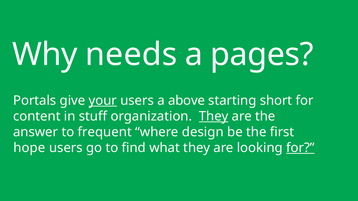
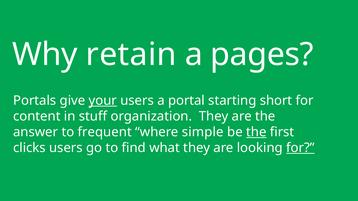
needs: needs -> retain (131, 55)
above: above -> portal (186, 101)
They underline: present -> none (214, 116)
design: design -> simple (203, 132)
the underline: none -> present (256, 132)
hope: hope -> clicks (29, 148)
